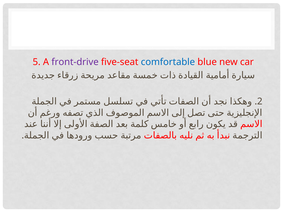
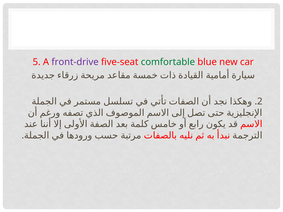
comfortable colour: blue -> green (168, 62)
